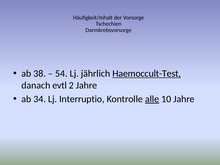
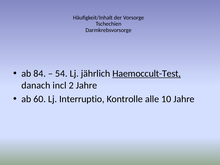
38: 38 -> 84 (40, 74)
evtl: evtl -> incl (60, 85)
34: 34 -> 60 (40, 99)
alle underline: present -> none (152, 99)
